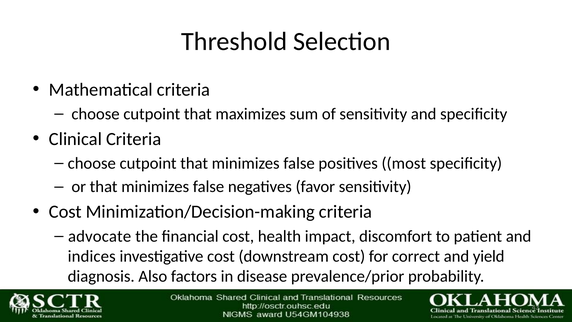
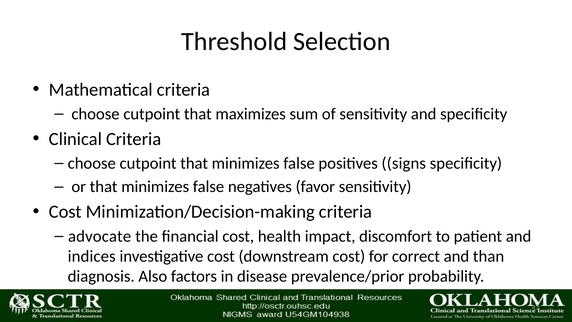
most: most -> signs (404, 163)
yield: yield -> than (489, 256)
